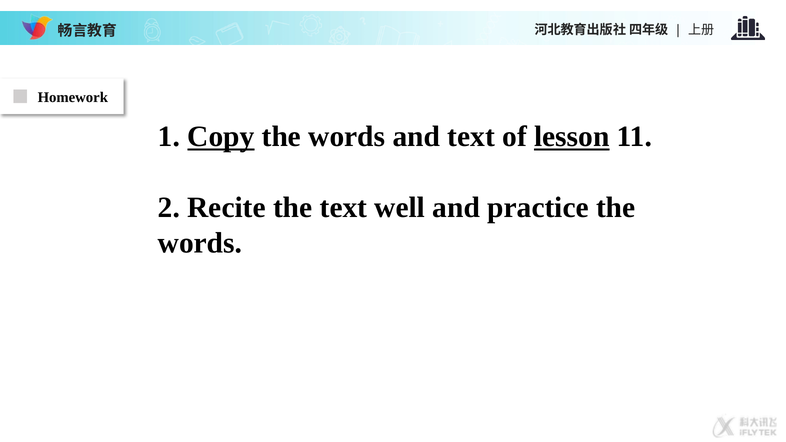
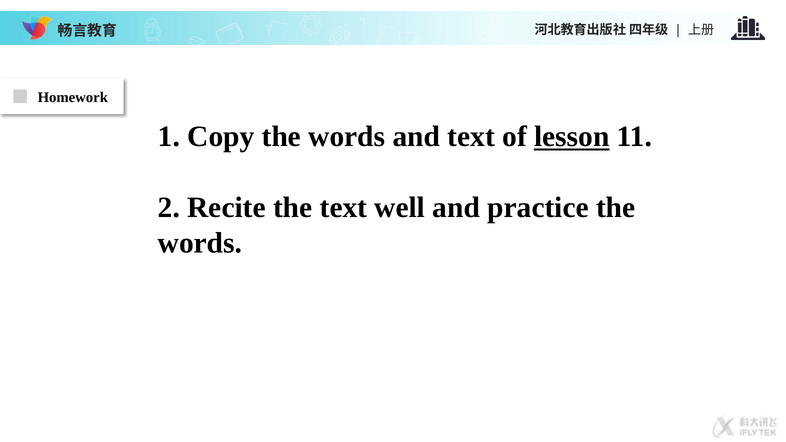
Copy underline: present -> none (221, 137)
